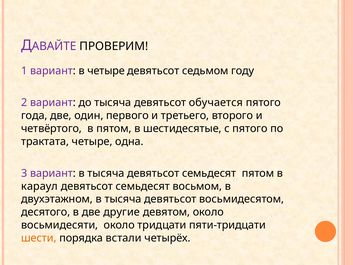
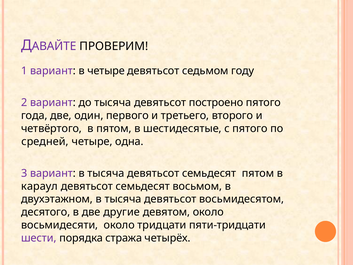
обучается: обучается -> построено (216, 103)
трактата: трактата -> средней (45, 141)
шести colour: orange -> purple (39, 238)
встали: встали -> стража (124, 238)
